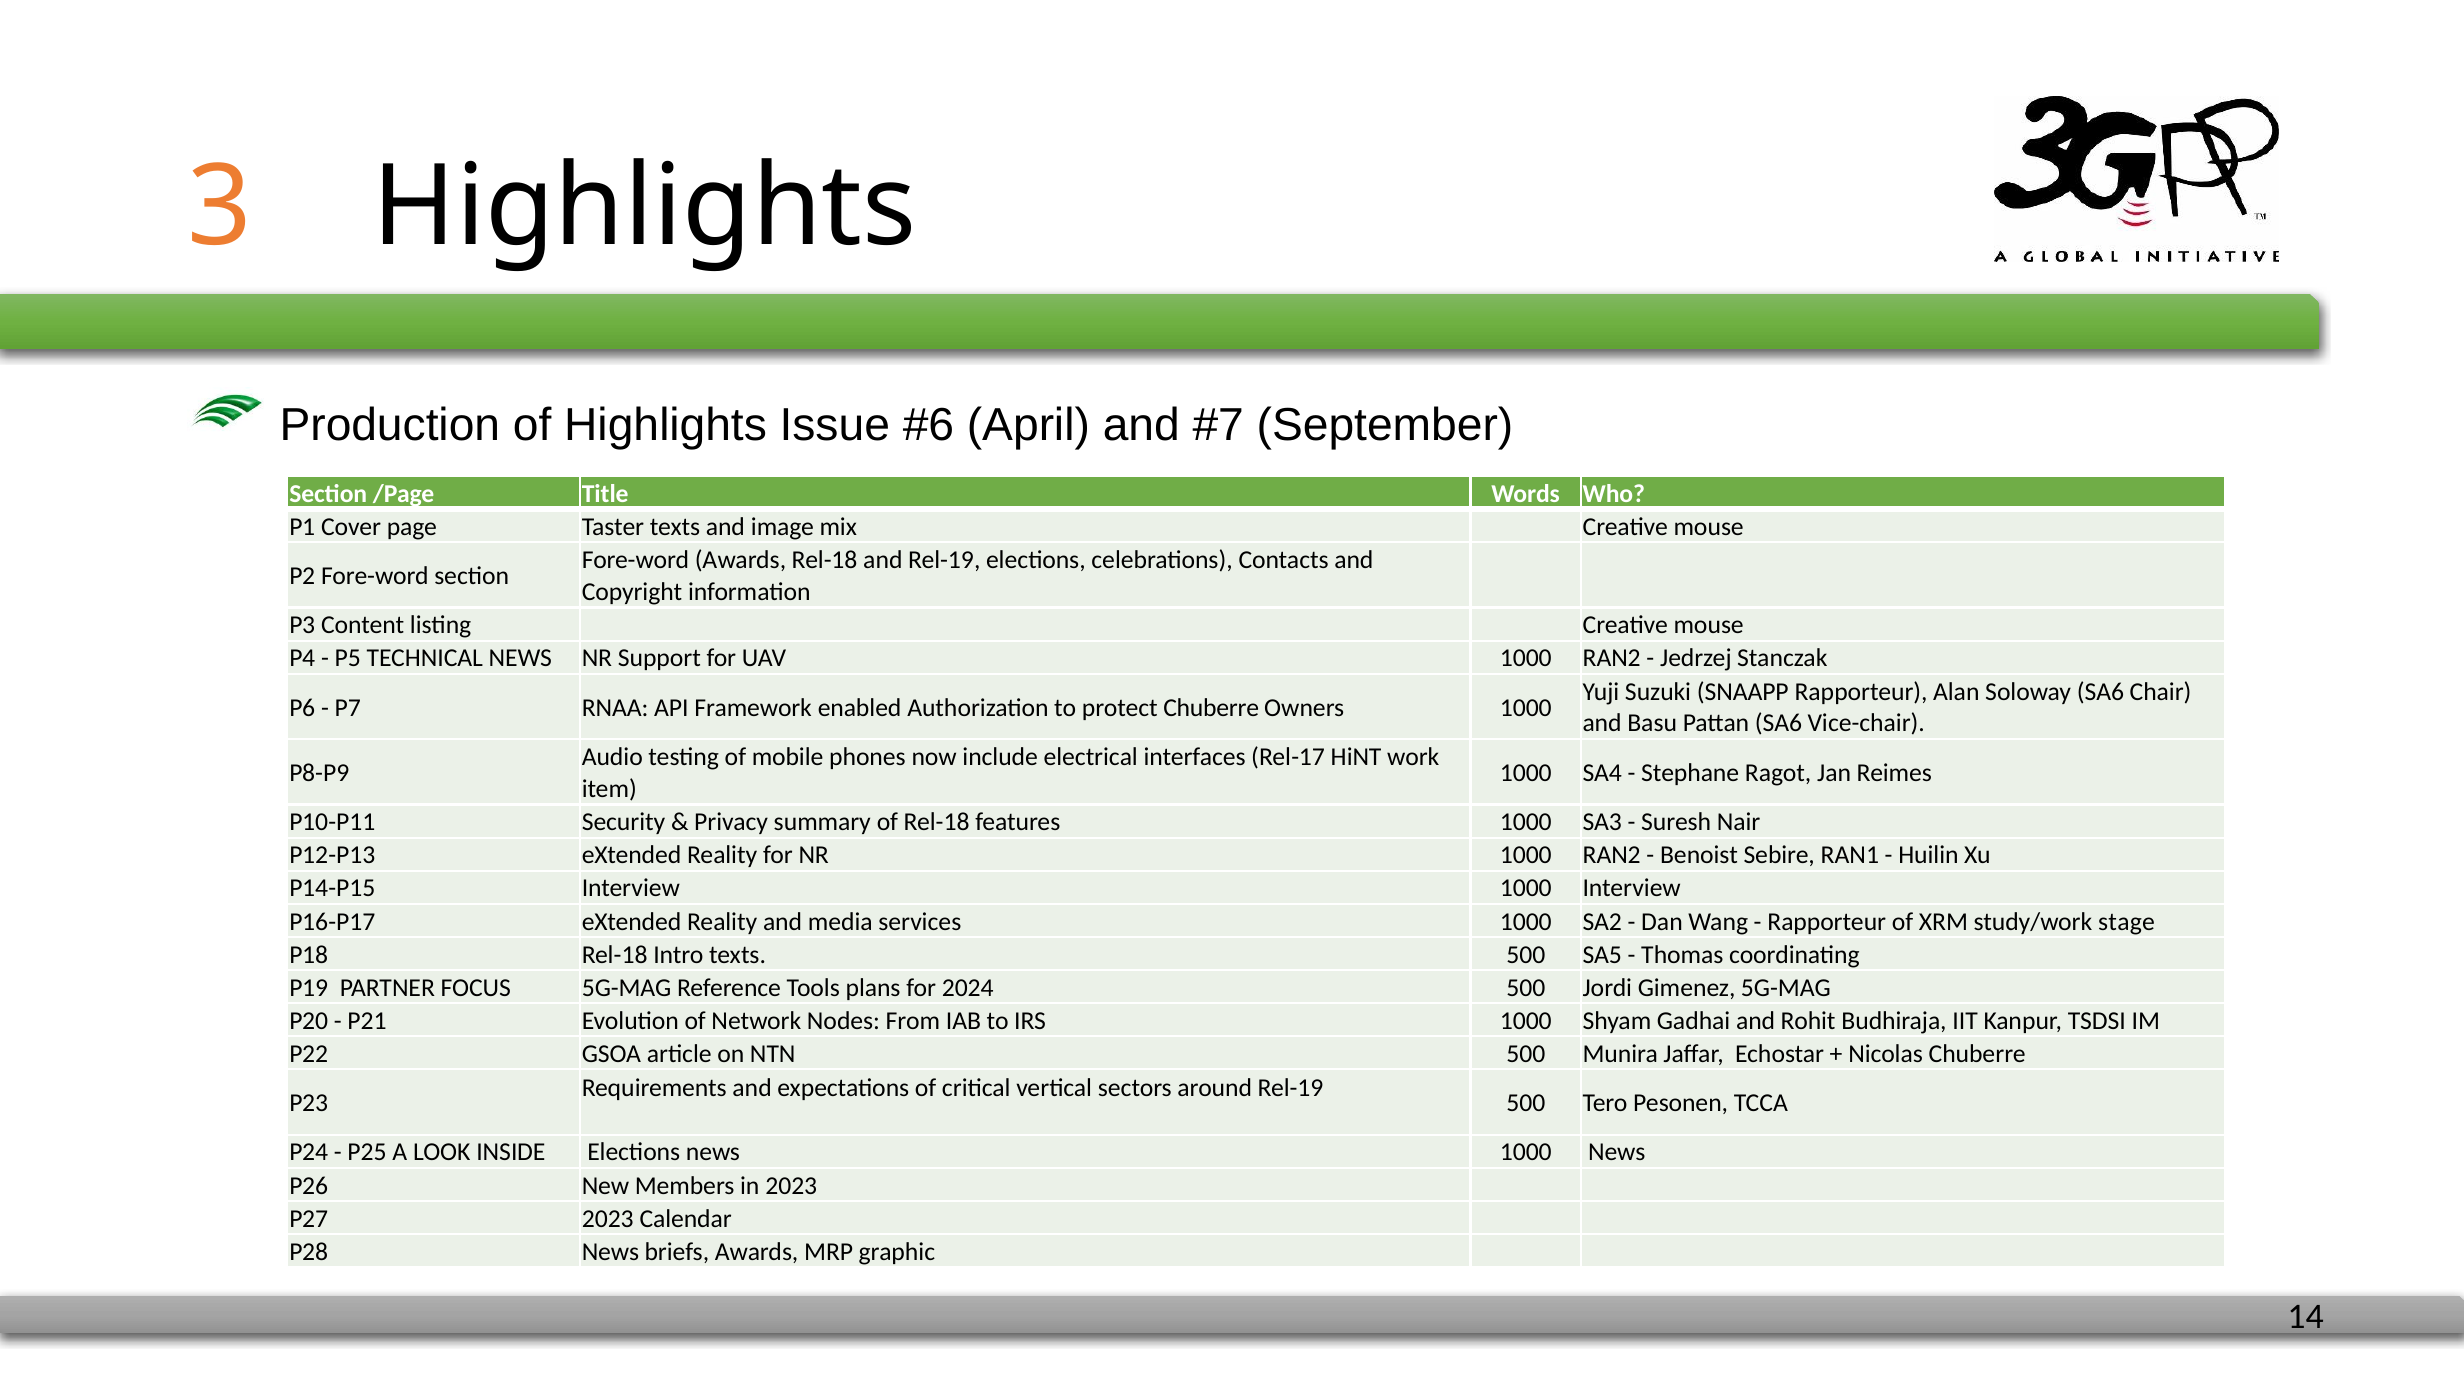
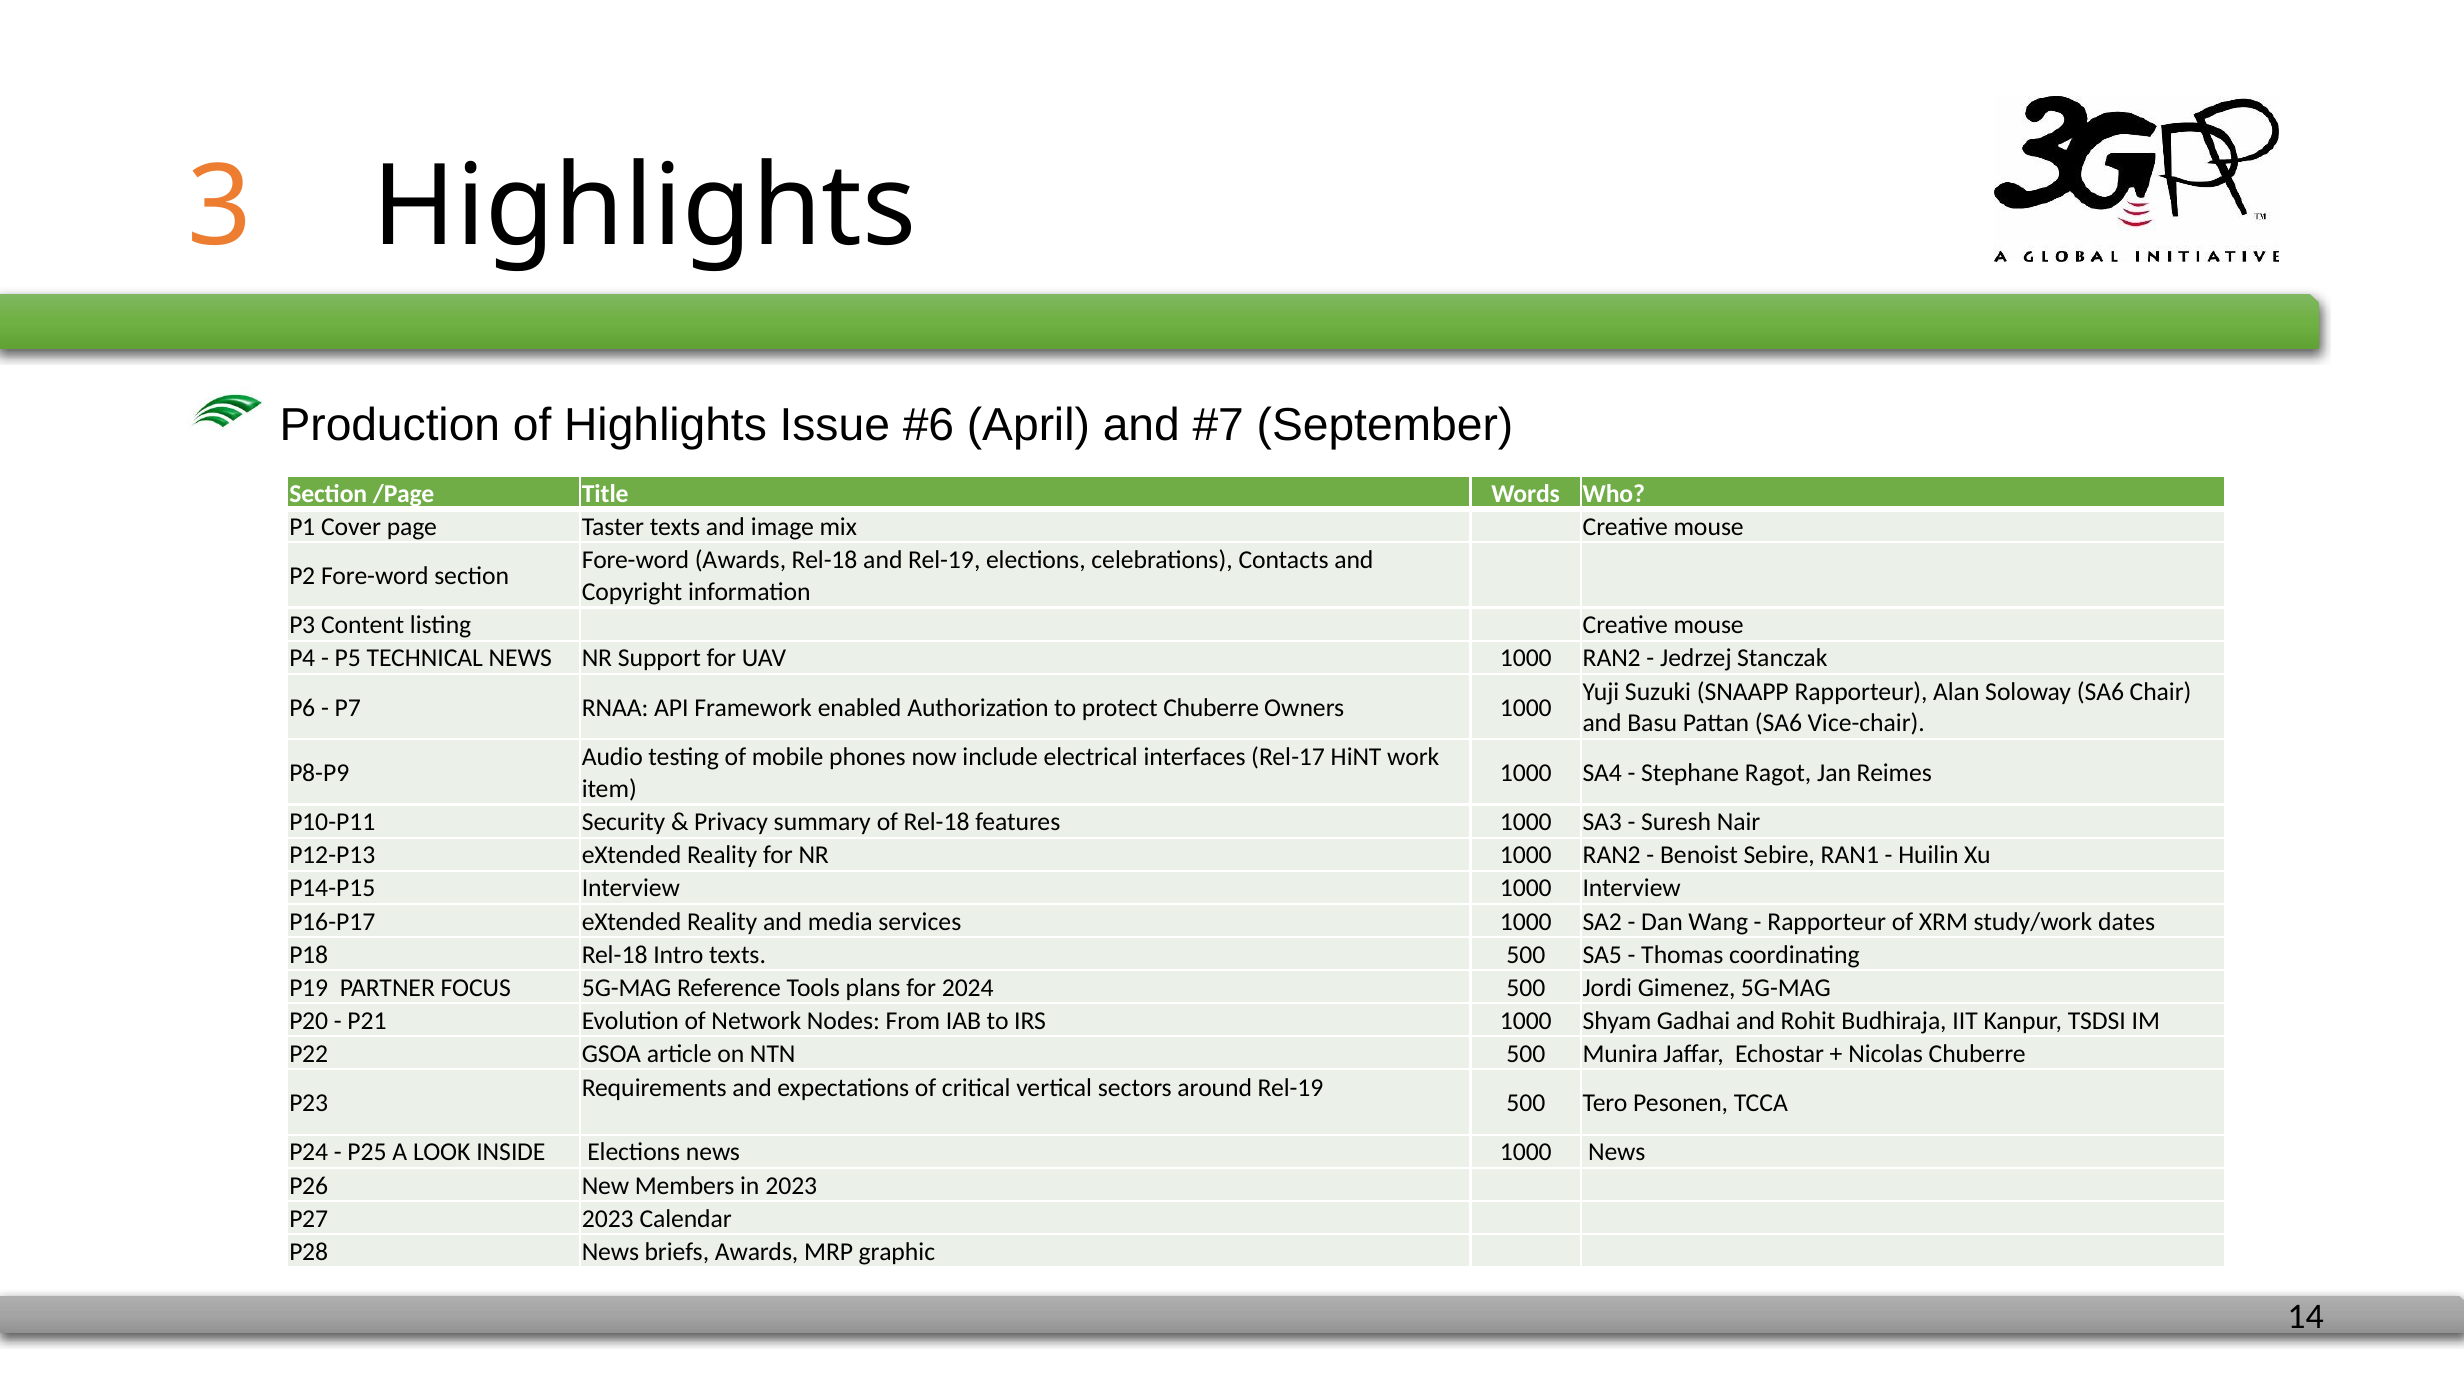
stage: stage -> dates (2127, 922)
